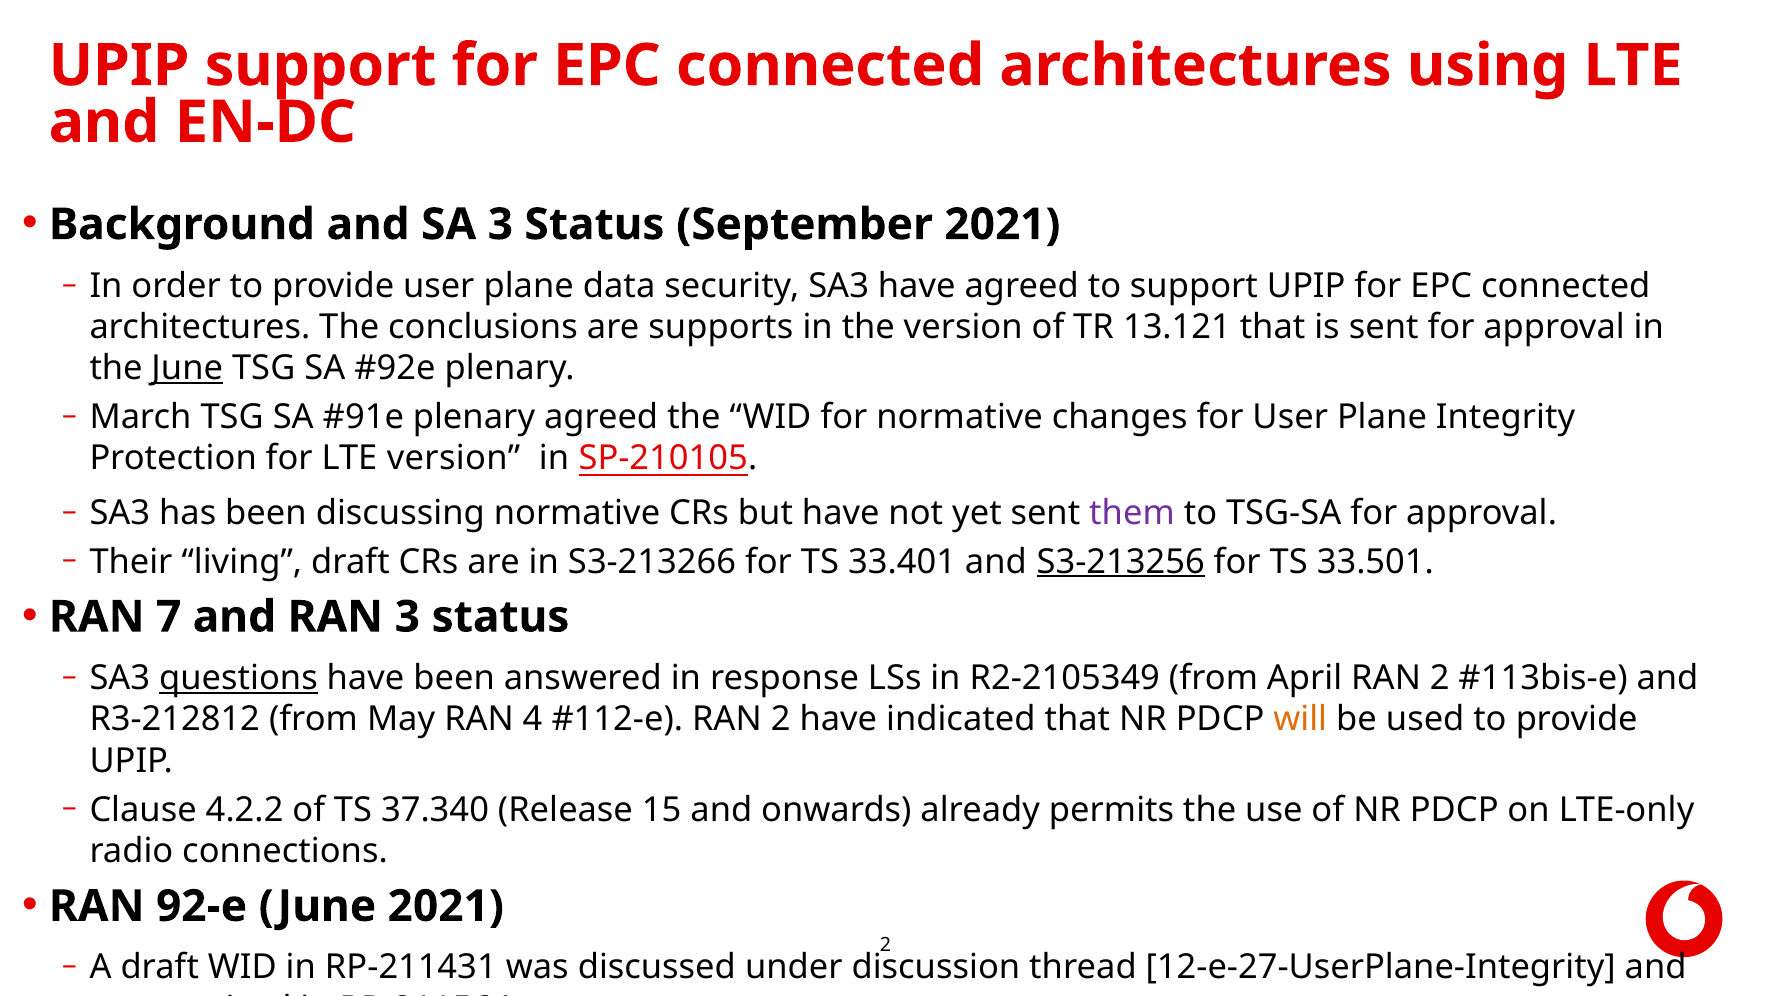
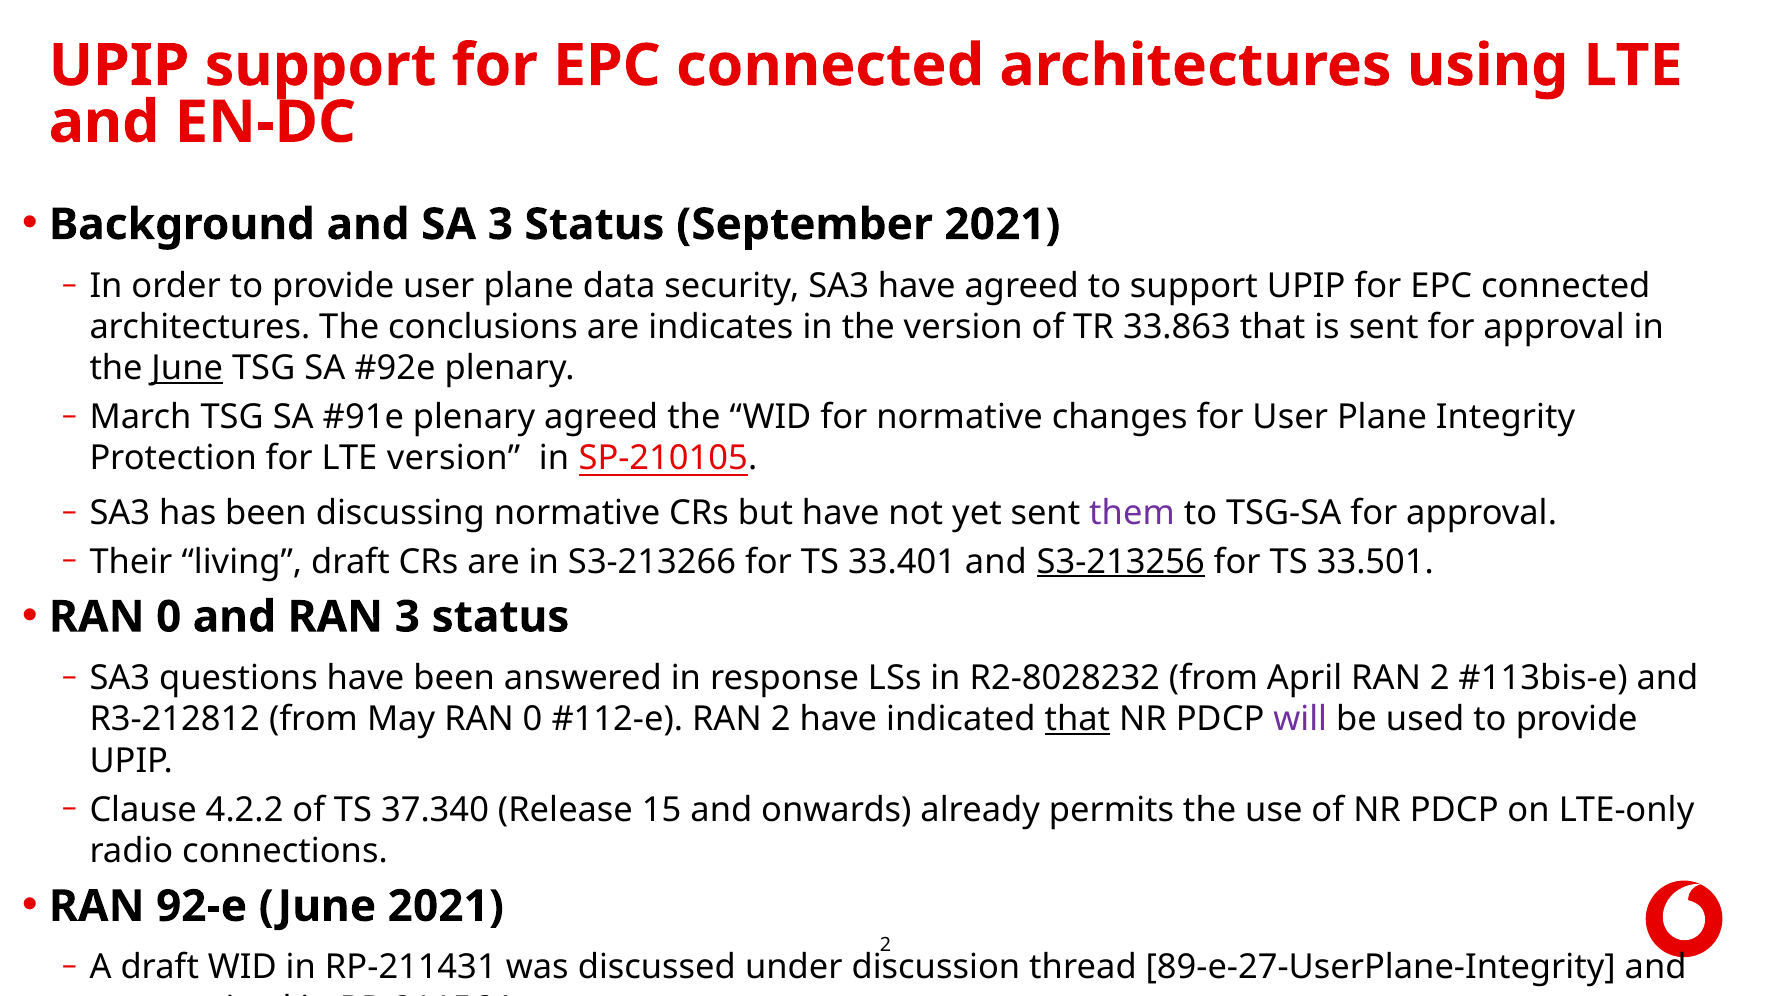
supports: supports -> indicates (721, 327)
13.121: 13.121 -> 33.863 (1177, 327)
7: 7 -> 0 (169, 617)
questions underline: present -> none (238, 678)
R2-2105349: R2-2105349 -> R2-8028232 (1065, 678)
May RAN 4: 4 -> 0 (533, 720)
that underline: none -> present (1077, 720)
will colour: orange -> purple (1300, 720)
12-e-27-UserPlane-Integrity: 12-e-27-UserPlane-Integrity -> 89-e-27-UserPlane-Integrity (1381, 968)
